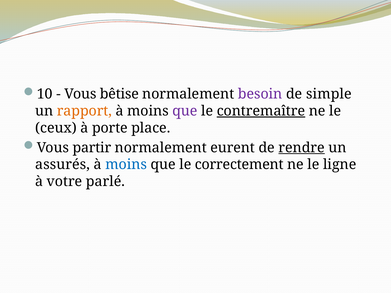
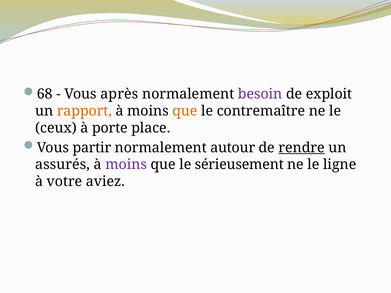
10: 10 -> 68 (45, 94)
bêtise: bêtise -> après (119, 94)
simple: simple -> exploit (329, 94)
que colour: purple -> orange (185, 111)
contremaître underline: present -> none (261, 111)
eurent: eurent -> autour (233, 148)
moins colour: blue -> purple (126, 165)
correctement: correctement -> sérieusement (239, 165)
parlé: parlé -> aviez (105, 182)
